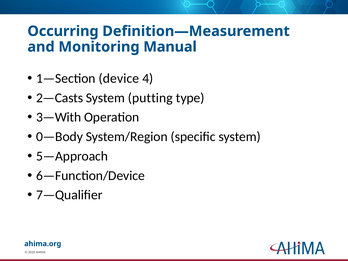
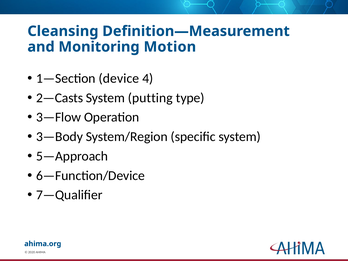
Occurring: Occurring -> Cleansing (63, 31)
Manual: Manual -> Motion (170, 47)
3—With: 3—With -> 3—Flow (59, 117)
0—Body: 0—Body -> 3—Body (59, 137)
